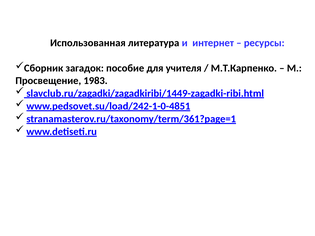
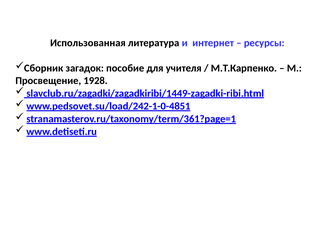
1983: 1983 -> 1928 (96, 81)
